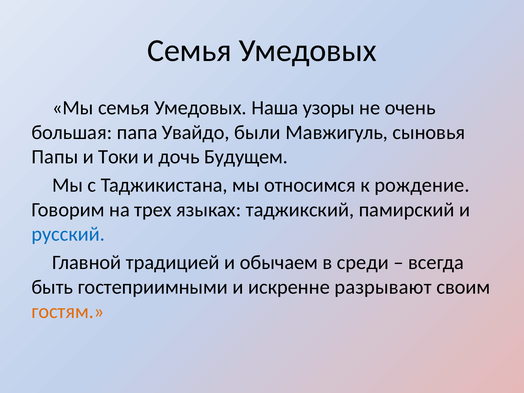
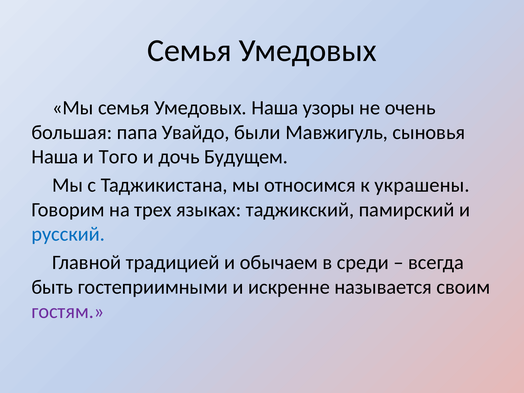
Папы: Папы -> Наша (55, 157)
Токи: Токи -> Того (118, 157)
рождение: рождение -> украшены (422, 185)
разрывают: разрывают -> называется (383, 287)
гостям colour: orange -> purple (68, 311)
